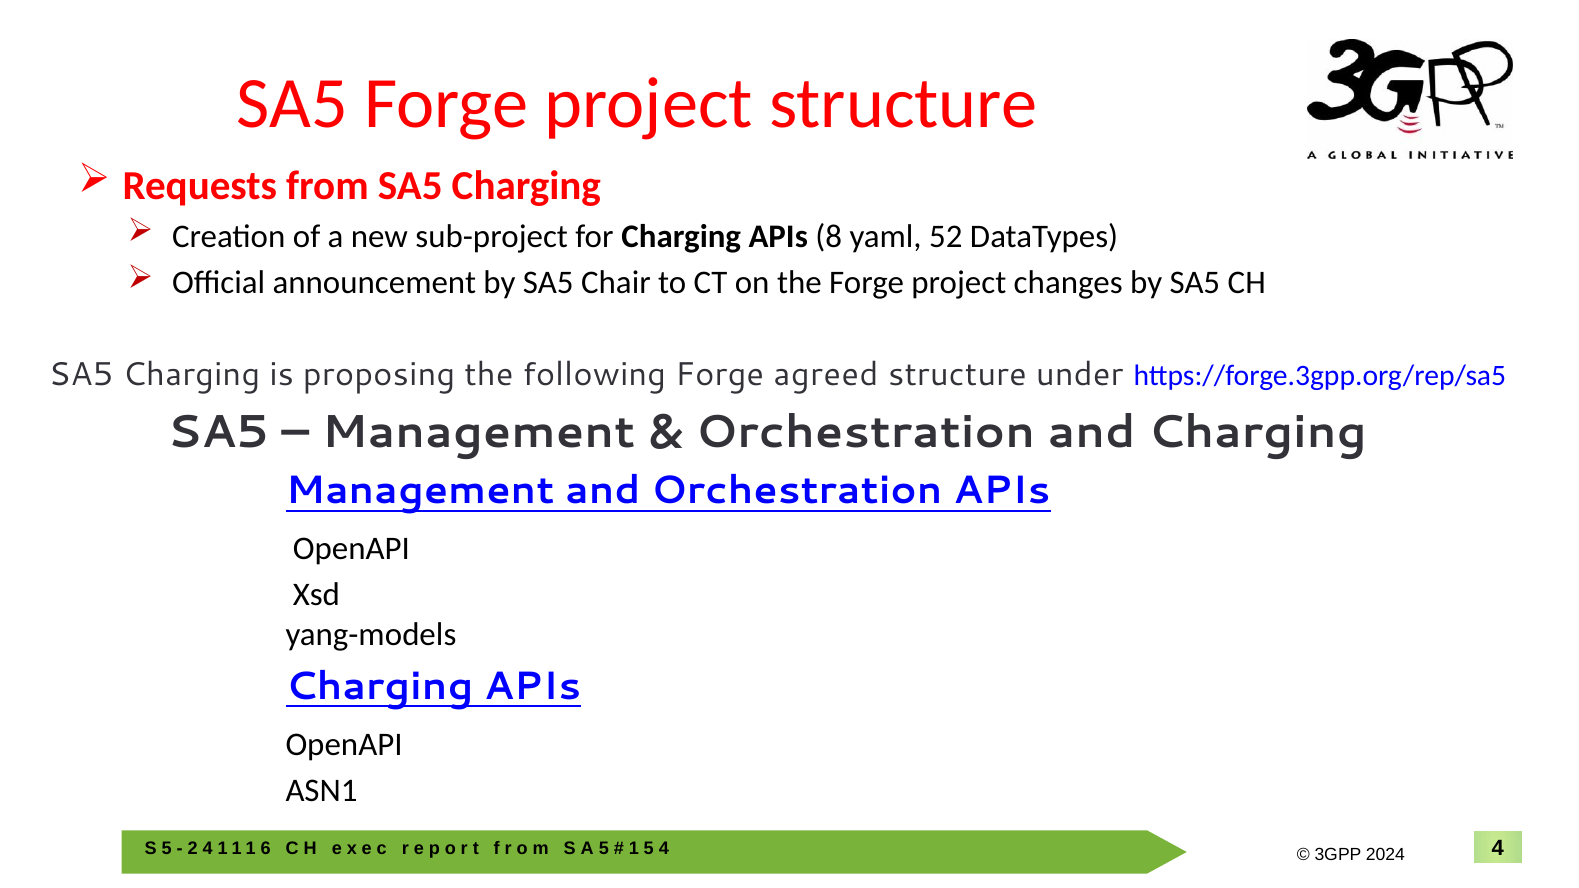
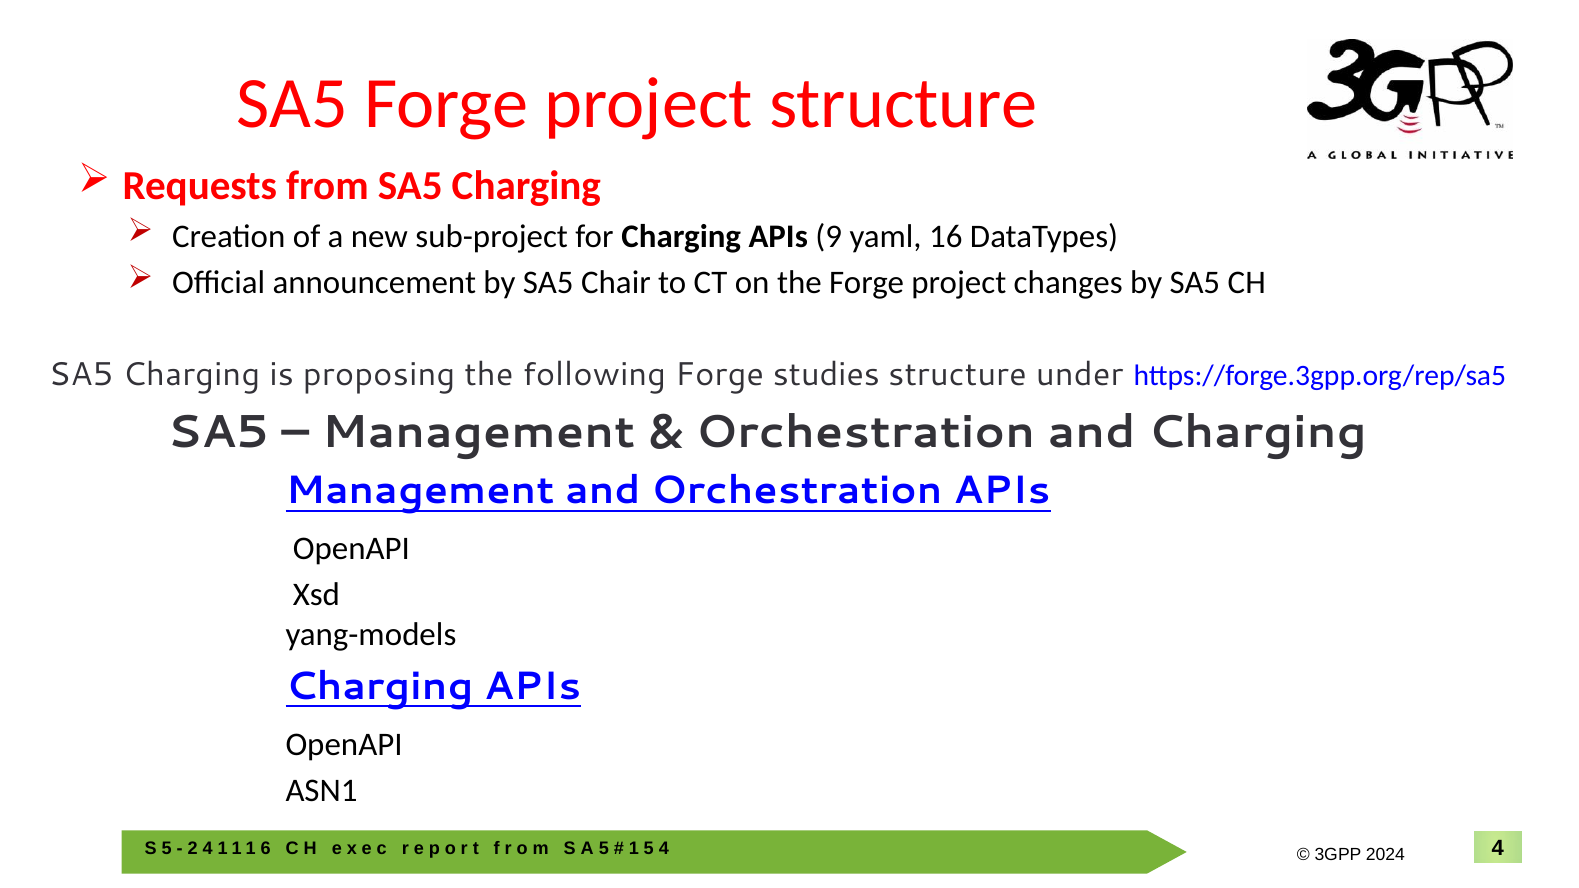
8: 8 -> 9 (829, 236)
52: 52 -> 16 (946, 236)
agreed: agreed -> studies (826, 375)
